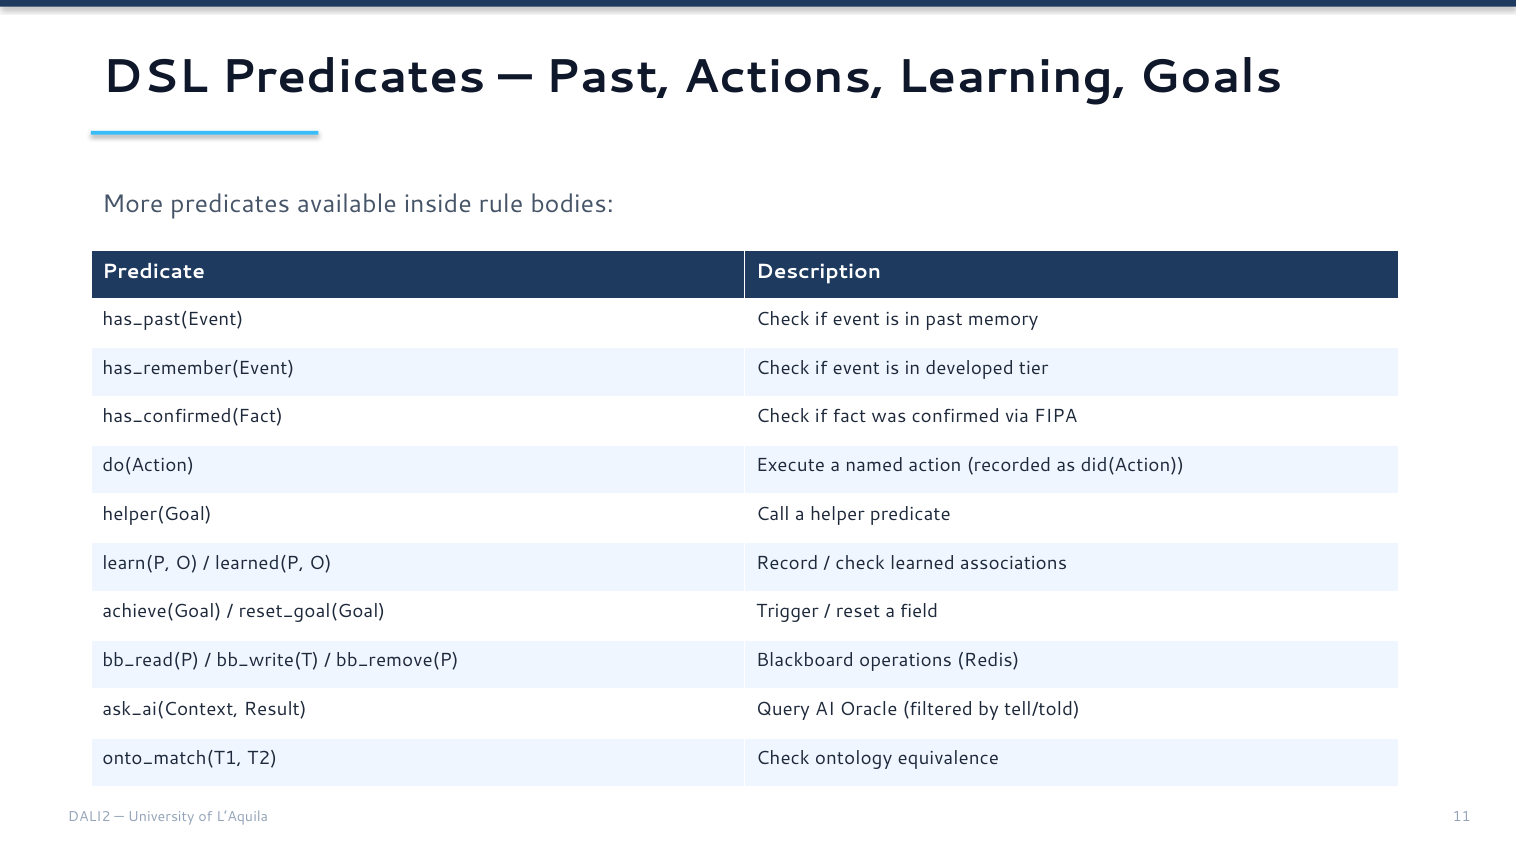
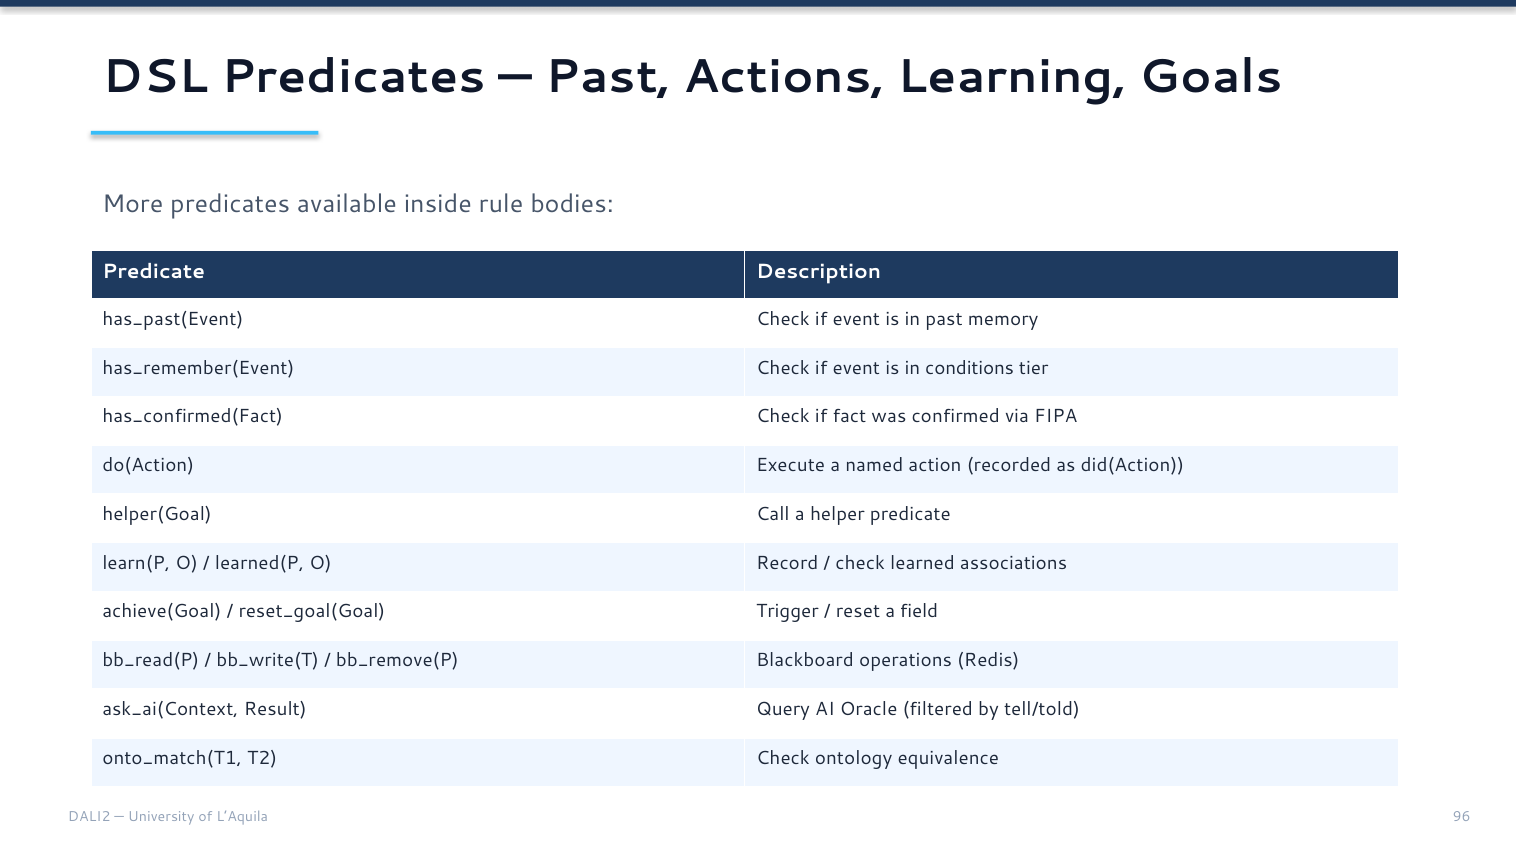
developed: developed -> conditions (970, 368)
11: 11 -> 96 (1462, 817)
